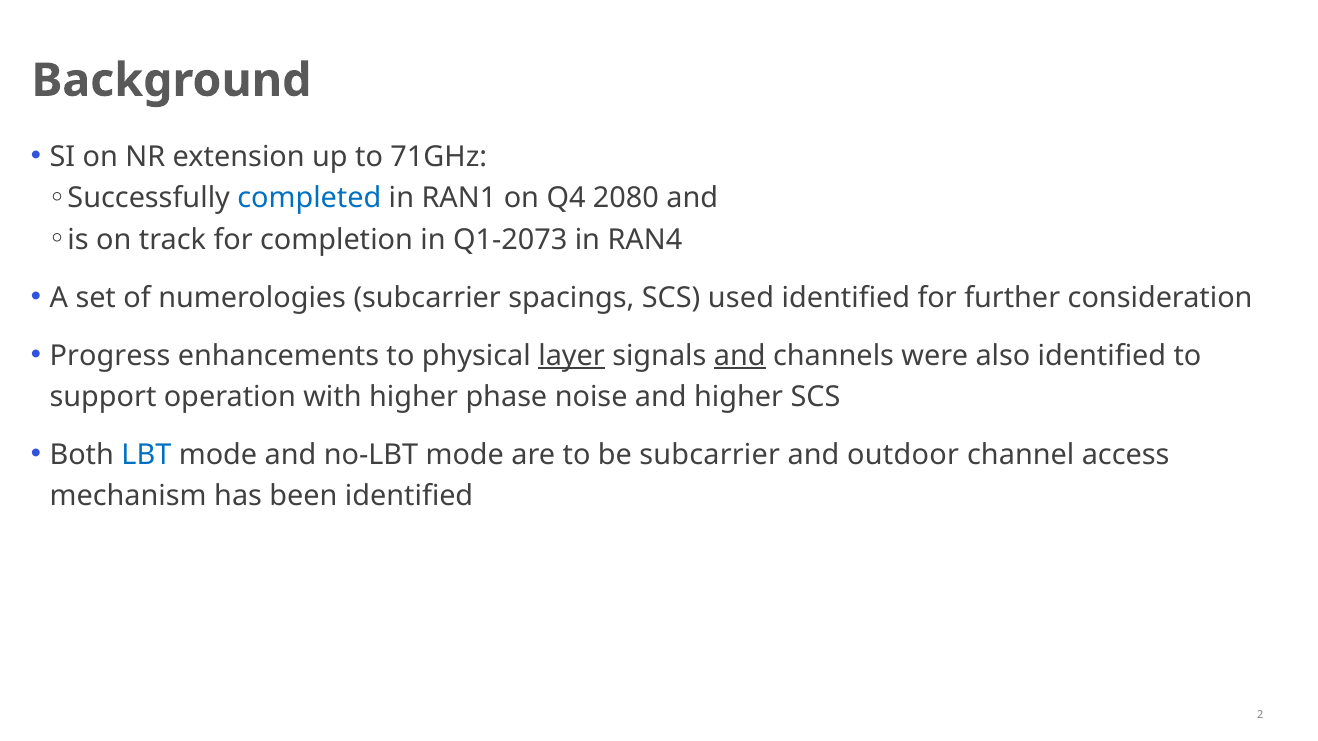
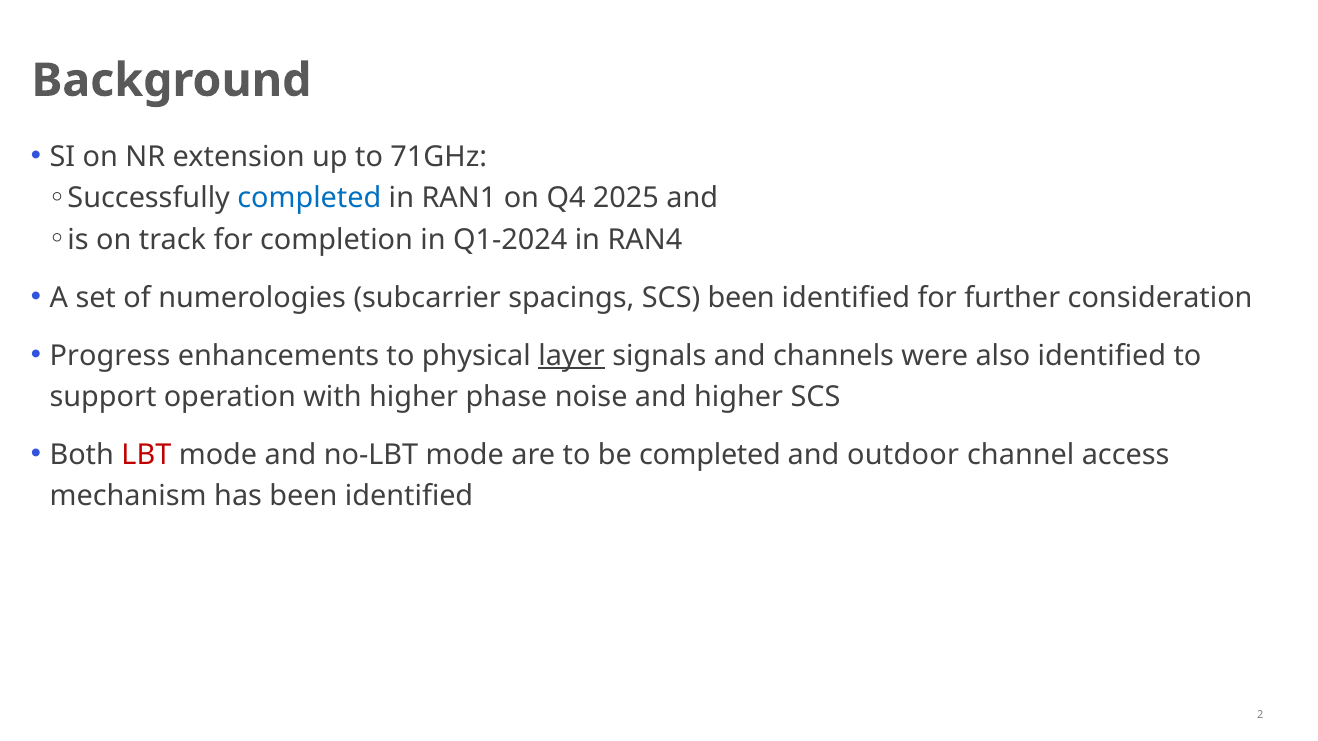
2080: 2080 -> 2025 (626, 198)
Q1-2073: Q1-2073 -> Q1-2024 (510, 240)
SCS used: used -> been (741, 298)
and underline: present -> none (740, 356)
LBT colour: blue -> red (146, 455)
be subcarrier: subcarrier -> completed (710, 455)
